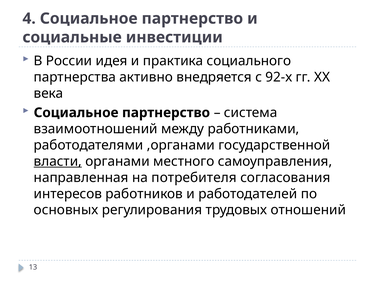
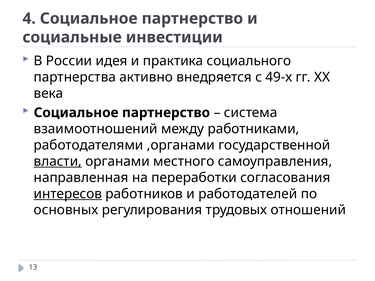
92-х: 92-х -> 49-х (279, 77)
потребителя: потребителя -> переработки (194, 178)
интересов underline: none -> present (68, 194)
